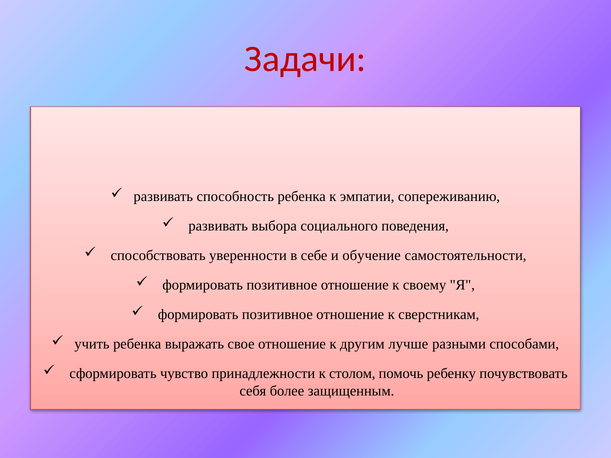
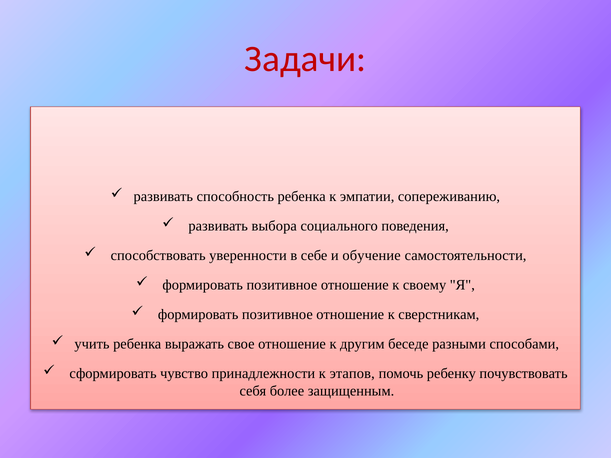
лучше: лучше -> беседе (408, 344)
столом: столом -> этапов (352, 374)
